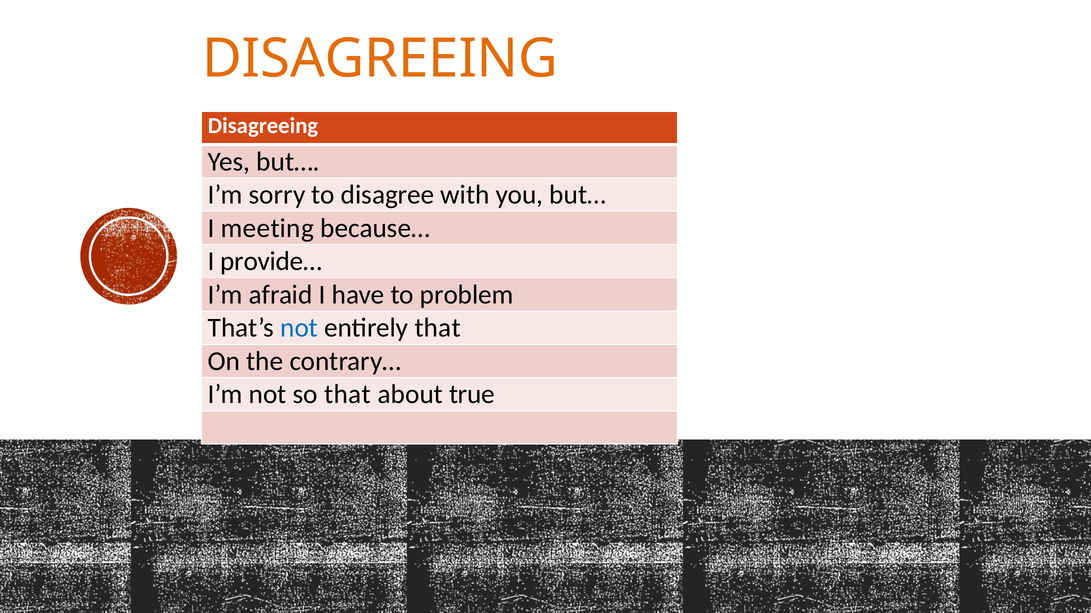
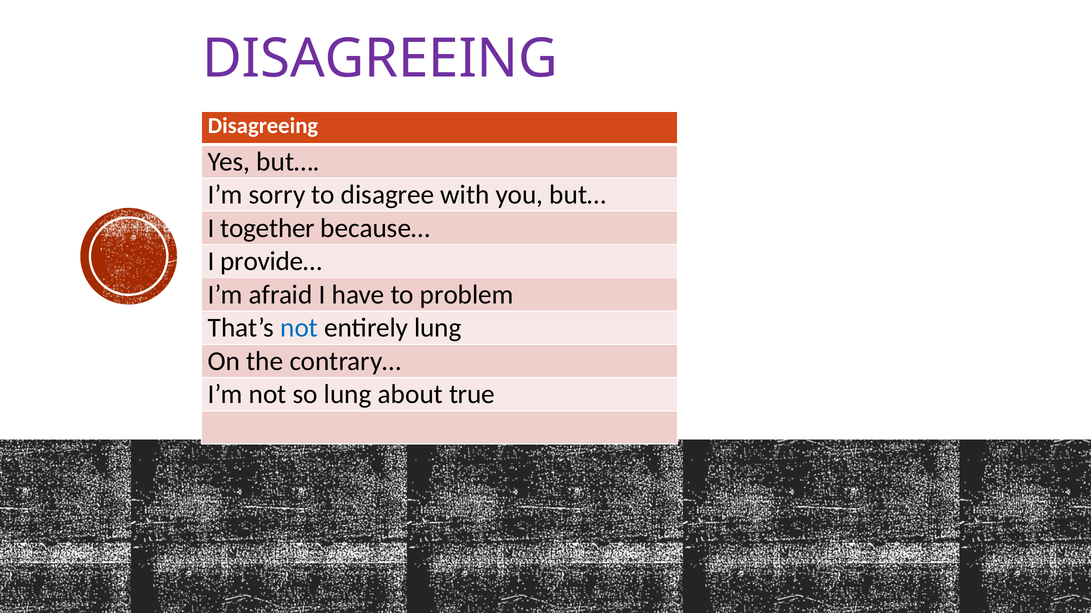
DISAGREEING colour: orange -> purple (380, 59)
meeting: meeting -> together (268, 228)
entirely that: that -> lung (438, 328)
so that: that -> lung (348, 395)
